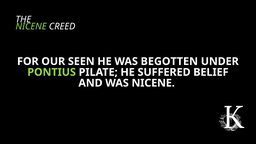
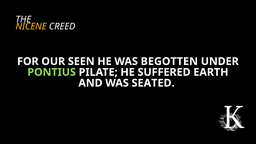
NICENE colour: light green -> yellow (31, 26)
BELIEF: BELIEF -> EARTH (211, 72)
WAS NICENE: NICENE -> SEATED (153, 83)
